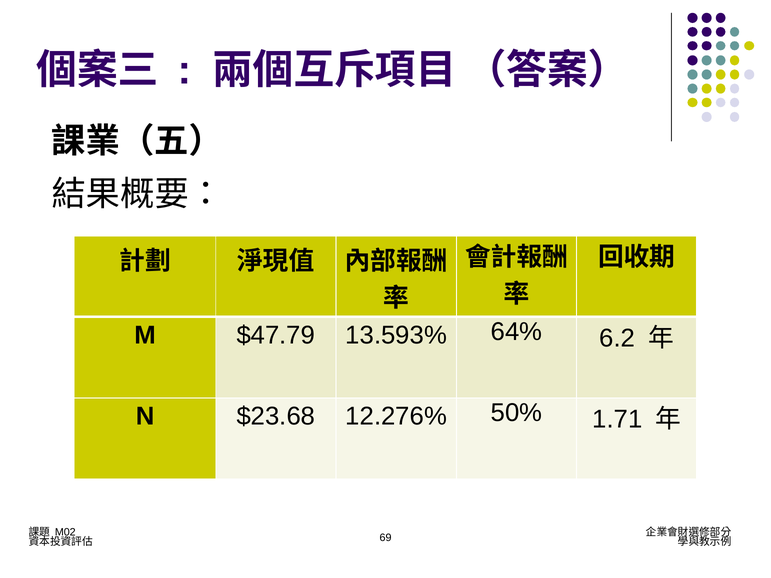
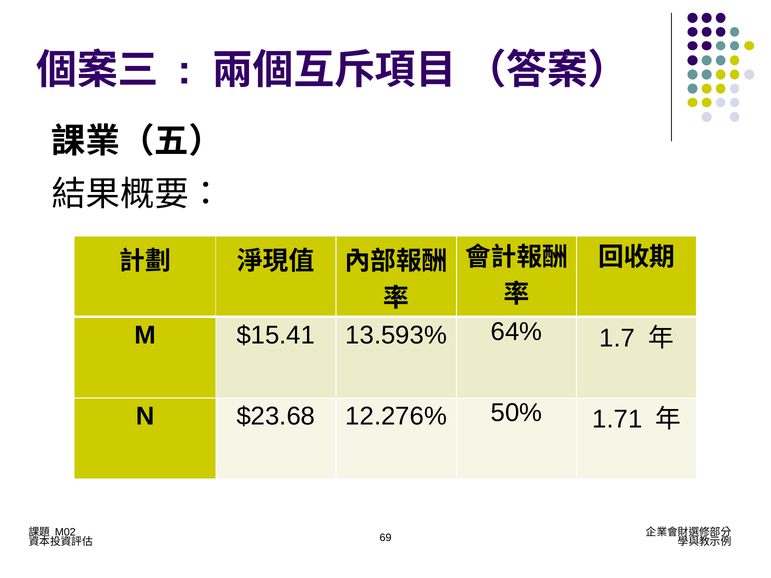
$47.79: $47.79 -> $15.41 (276, 336)
6.2: 6.2 -> 1.7 (617, 338)
